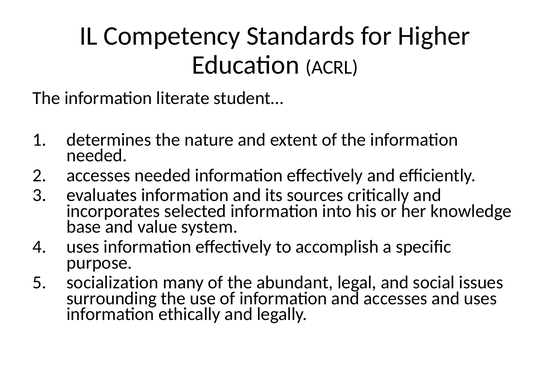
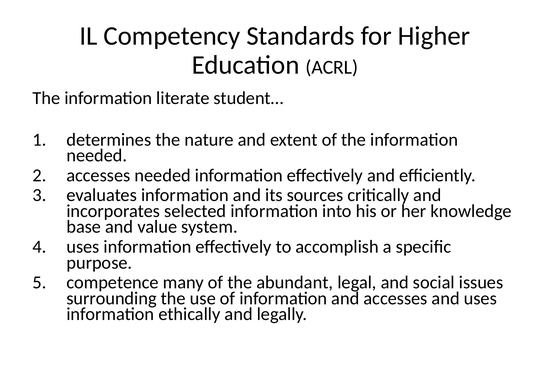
socialization: socialization -> competence (113, 282)
